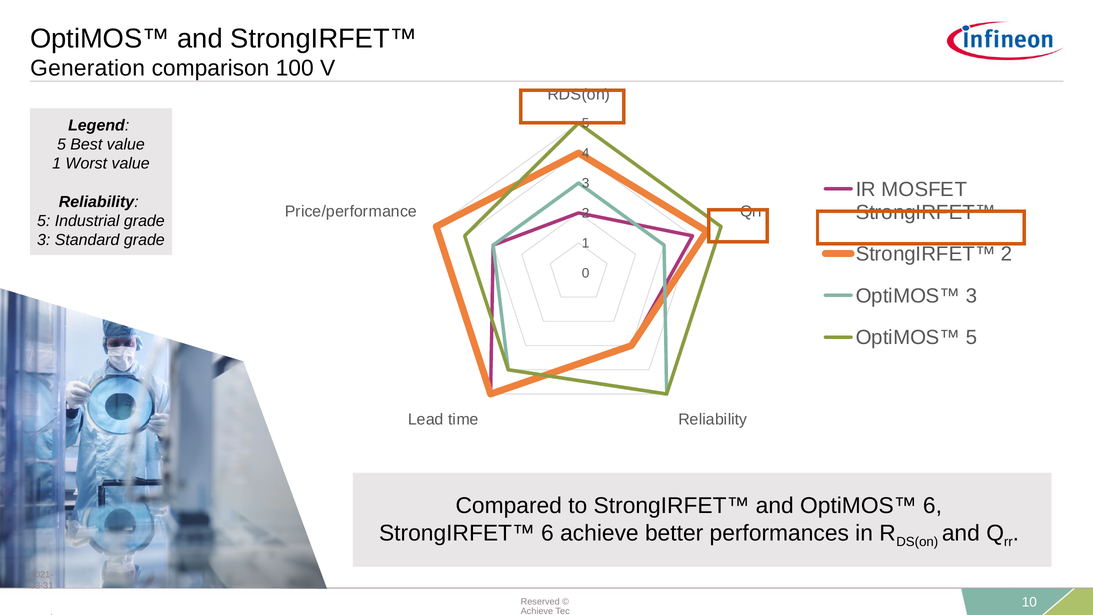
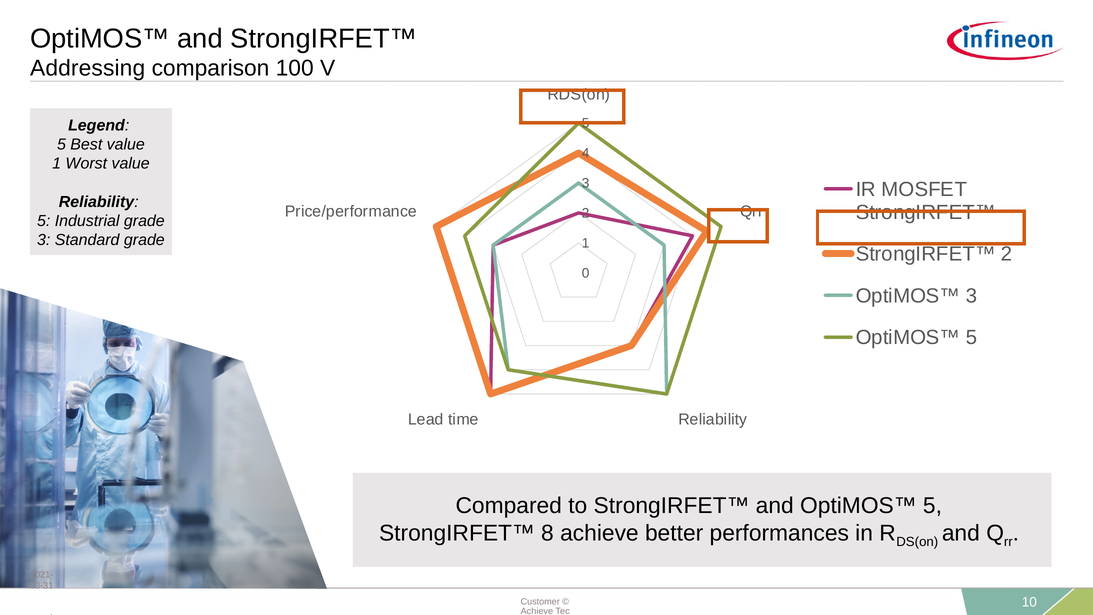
Generation: Generation -> Addressing (88, 68)
and OptiMOS™ 6: 6 -> 5 (932, 506)
StrongIRFET™ 6: 6 -> 8 (547, 533)
Reserved: Reserved -> Customer (540, 602)
